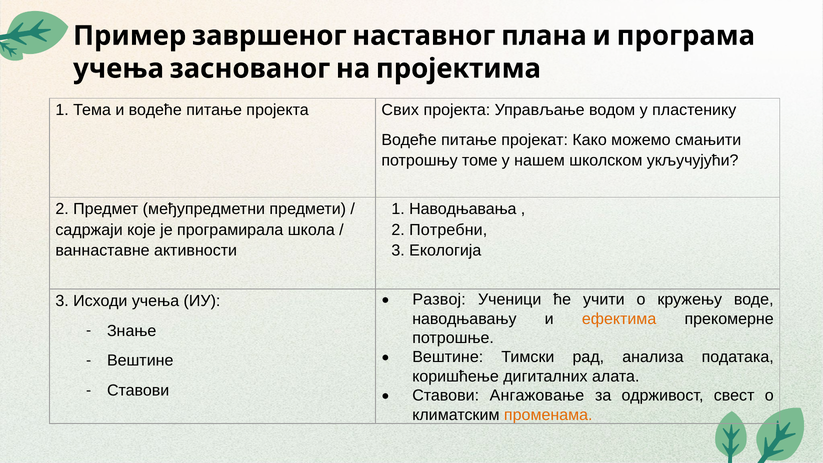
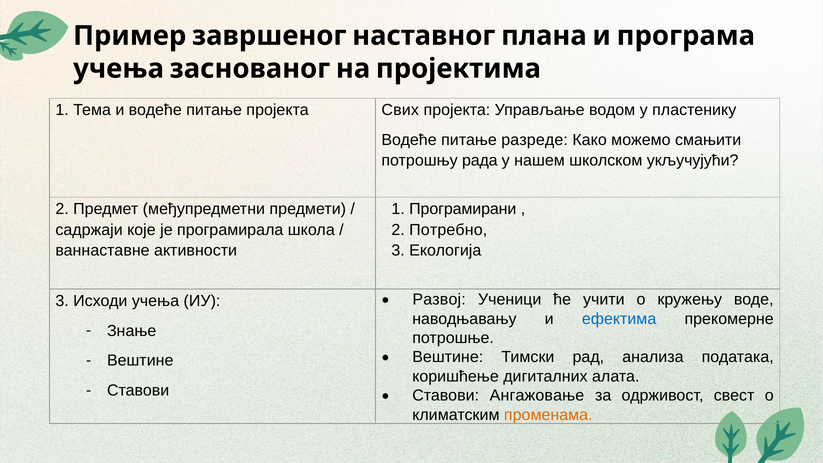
пројекат: пројекат -> разреде (535, 140)
томе: томе -> рада (480, 161)
Наводњавања: Наводњавања -> Програмирани (463, 209)
Потребни: Потребни -> Потребно (448, 230)
ефектима colour: orange -> blue (619, 319)
